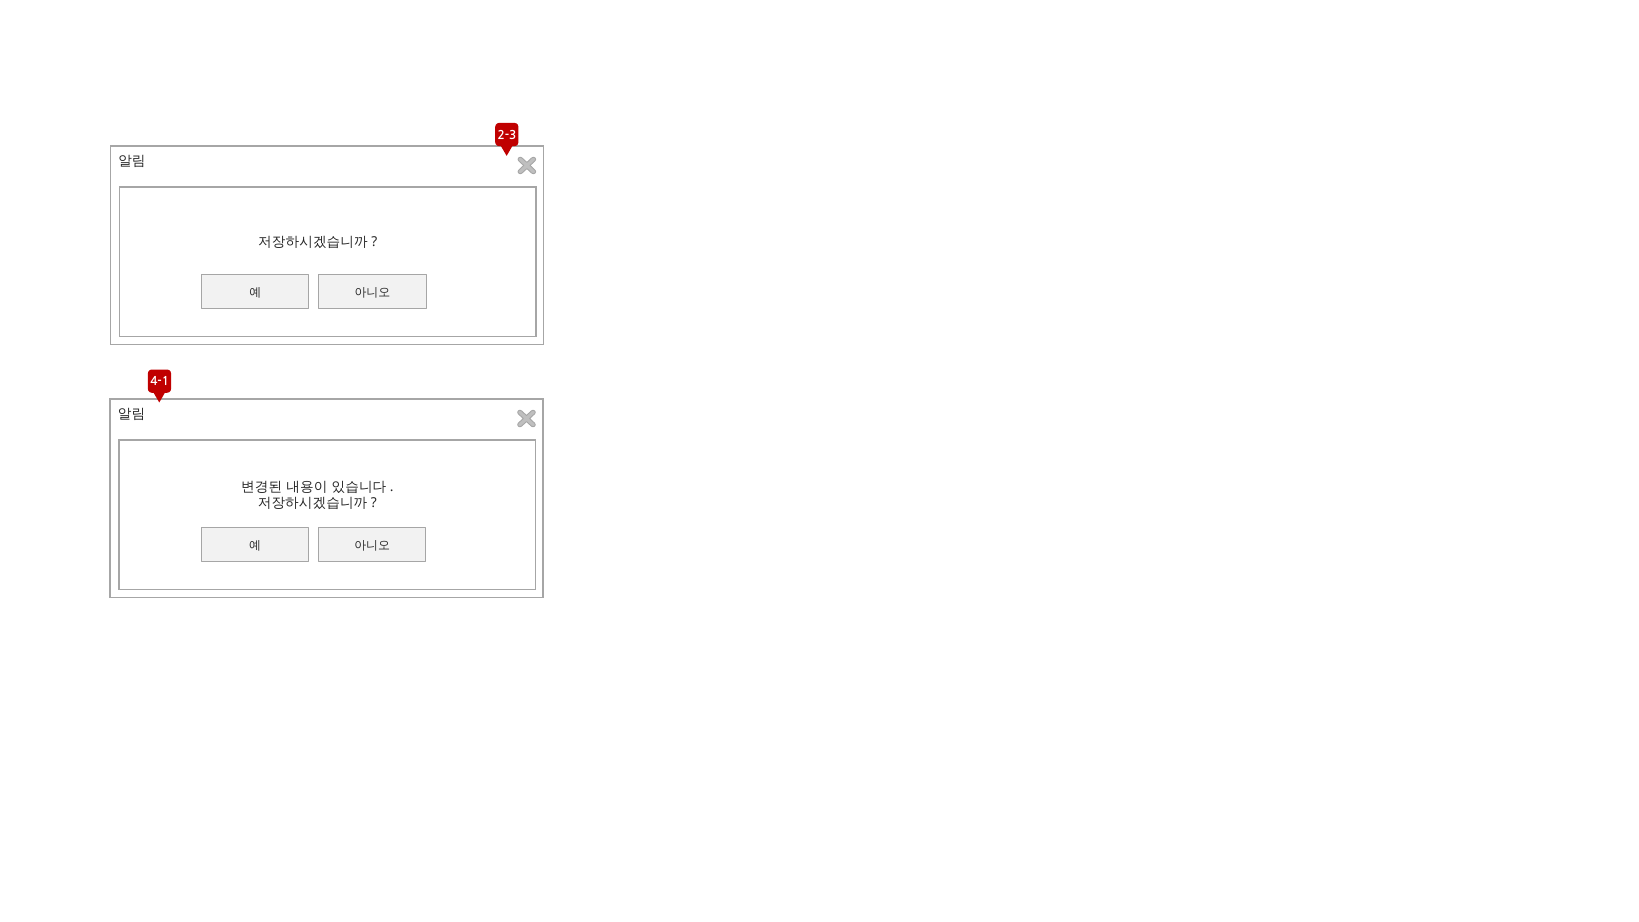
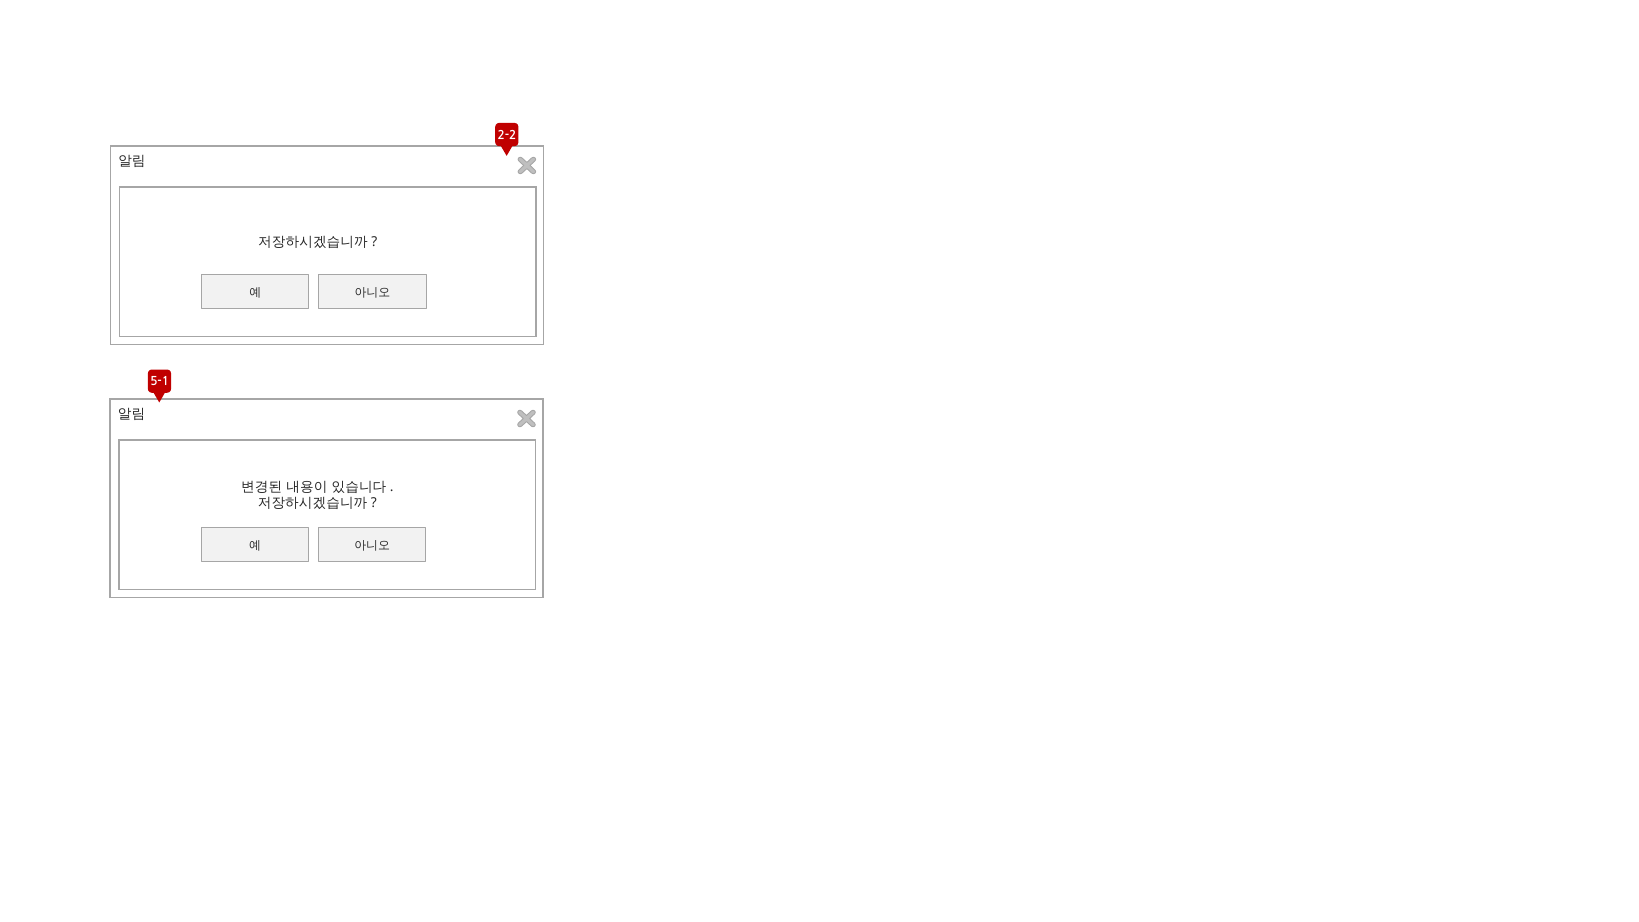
2-3: 2-3 -> 2-2 (507, 135)
4-1: 4-1 -> 5-1 (160, 382)
